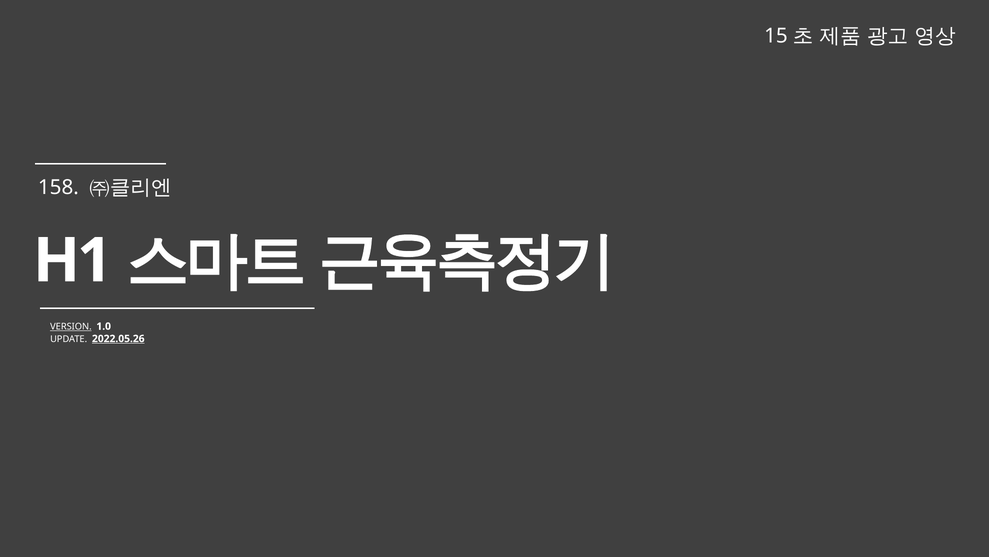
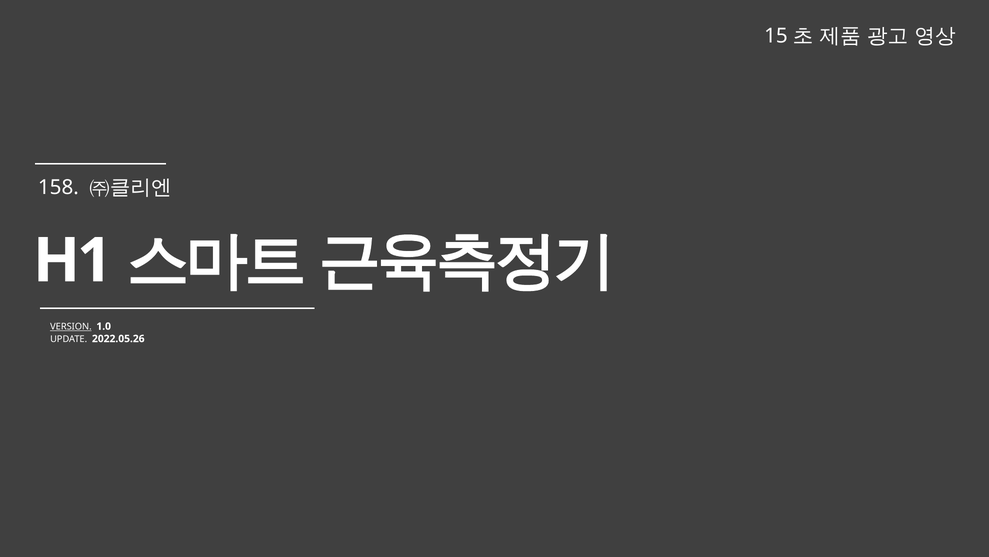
2022.05.26 underline: present -> none (118, 338)
